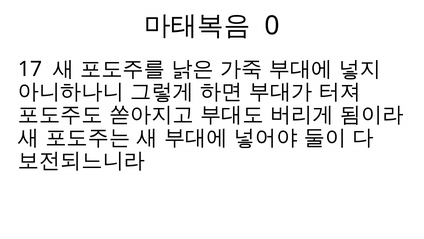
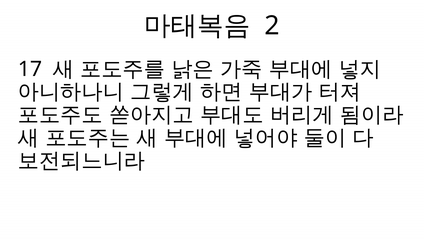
0: 0 -> 2 (272, 26)
